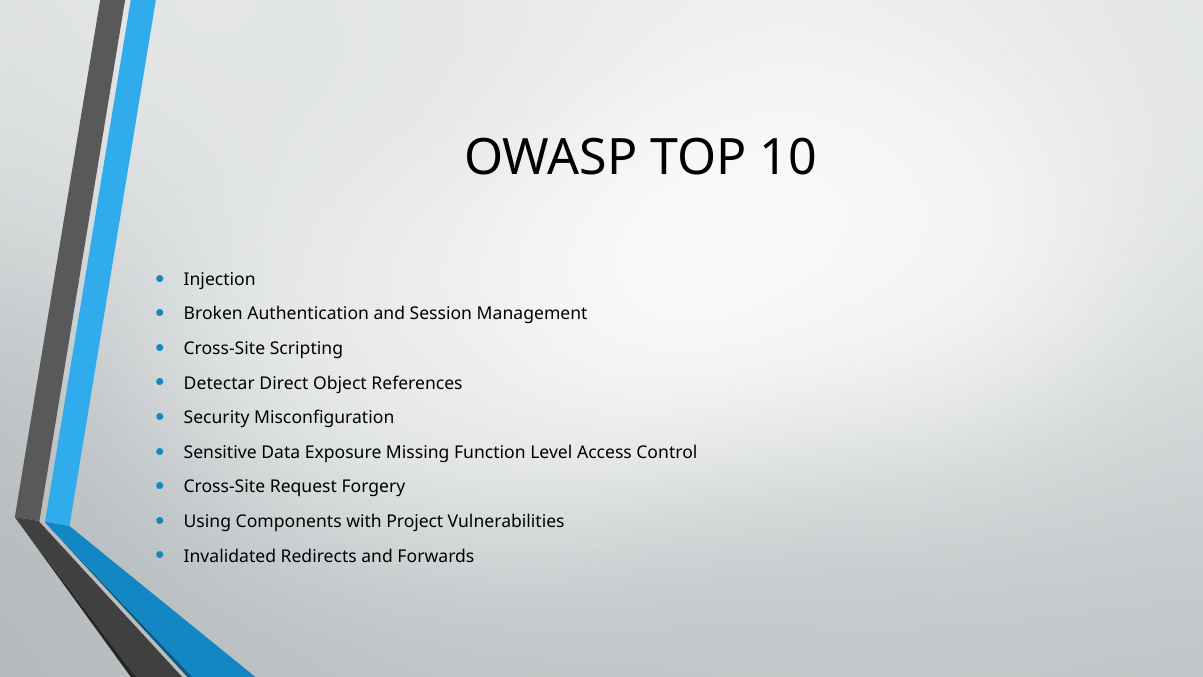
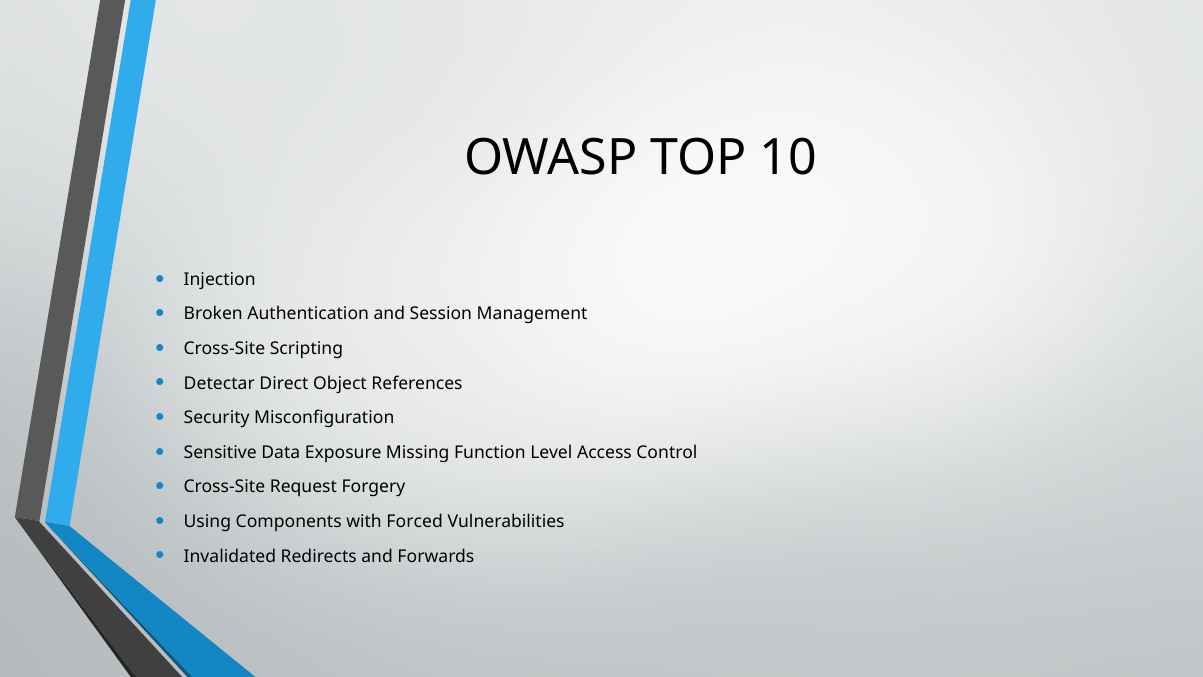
Project: Project -> Forced (415, 522)
